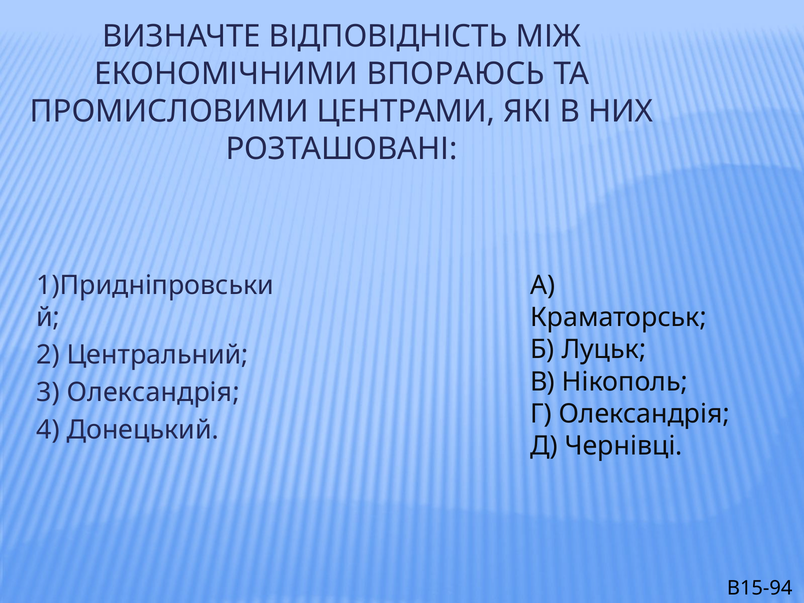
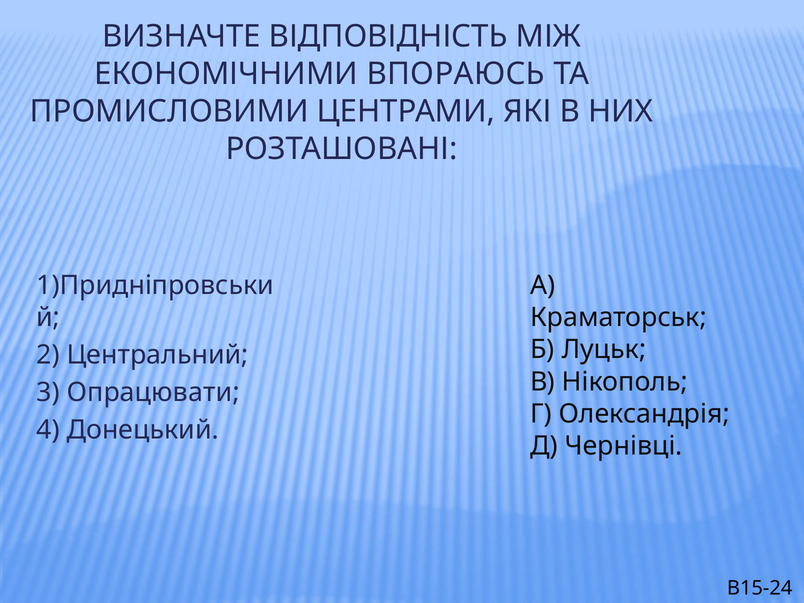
3 Олександрія: Олександрія -> Опрацювати (153, 393)
В15-94: В15-94 -> В15-24 (760, 588)
